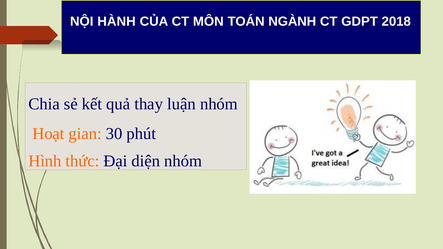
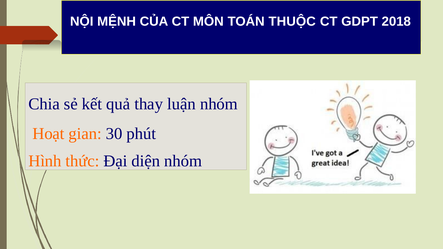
HÀNH: HÀNH -> MỆNH (117, 21)
NGÀNH: NGÀNH -> THUỘC (292, 21)
